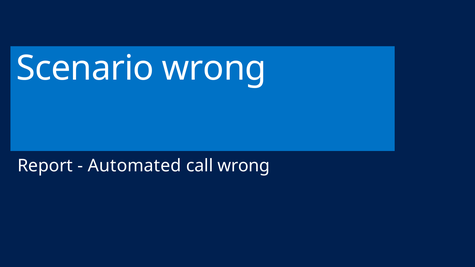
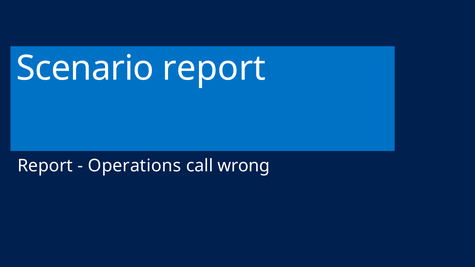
Scenario wrong: wrong -> report (214, 68)
Automated: Automated -> Operations (135, 166)
